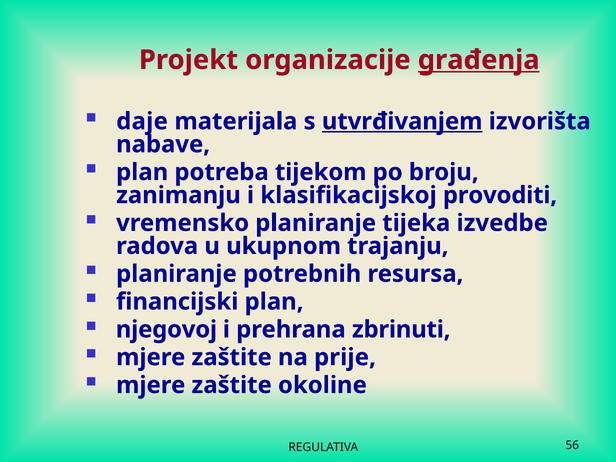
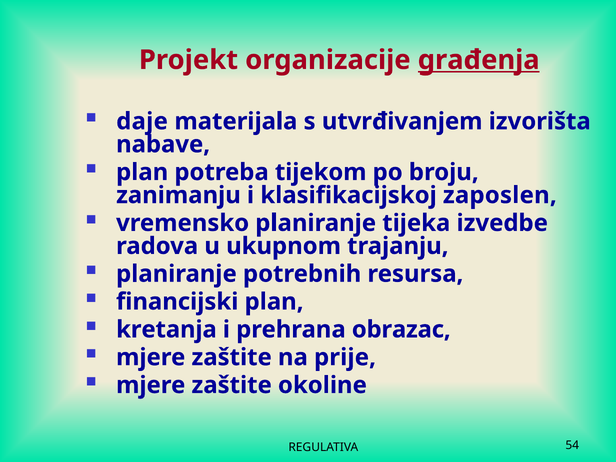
utvrđivanjem underline: present -> none (402, 121)
provoditi: provoditi -> zaposlen (500, 195)
njegovoj: njegovoj -> kretanja (166, 330)
zbrinuti: zbrinuti -> obrazac (401, 330)
56: 56 -> 54 (572, 445)
